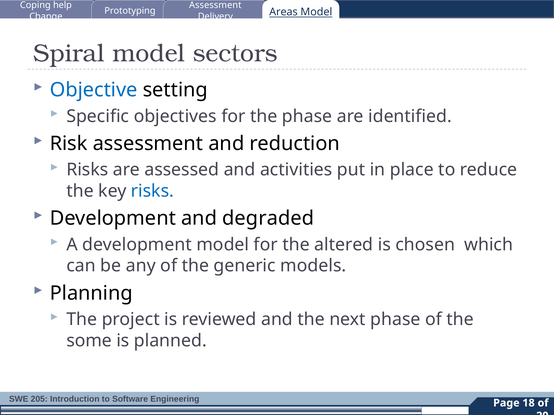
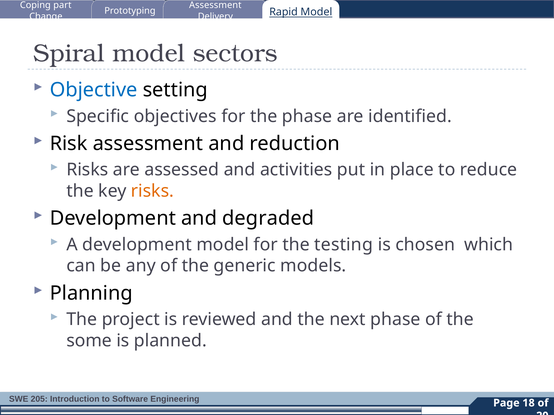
help: help -> part (62, 5)
Areas: Areas -> Rapid (284, 12)
risks colour: blue -> orange (152, 191)
altered: altered -> testing (344, 245)
